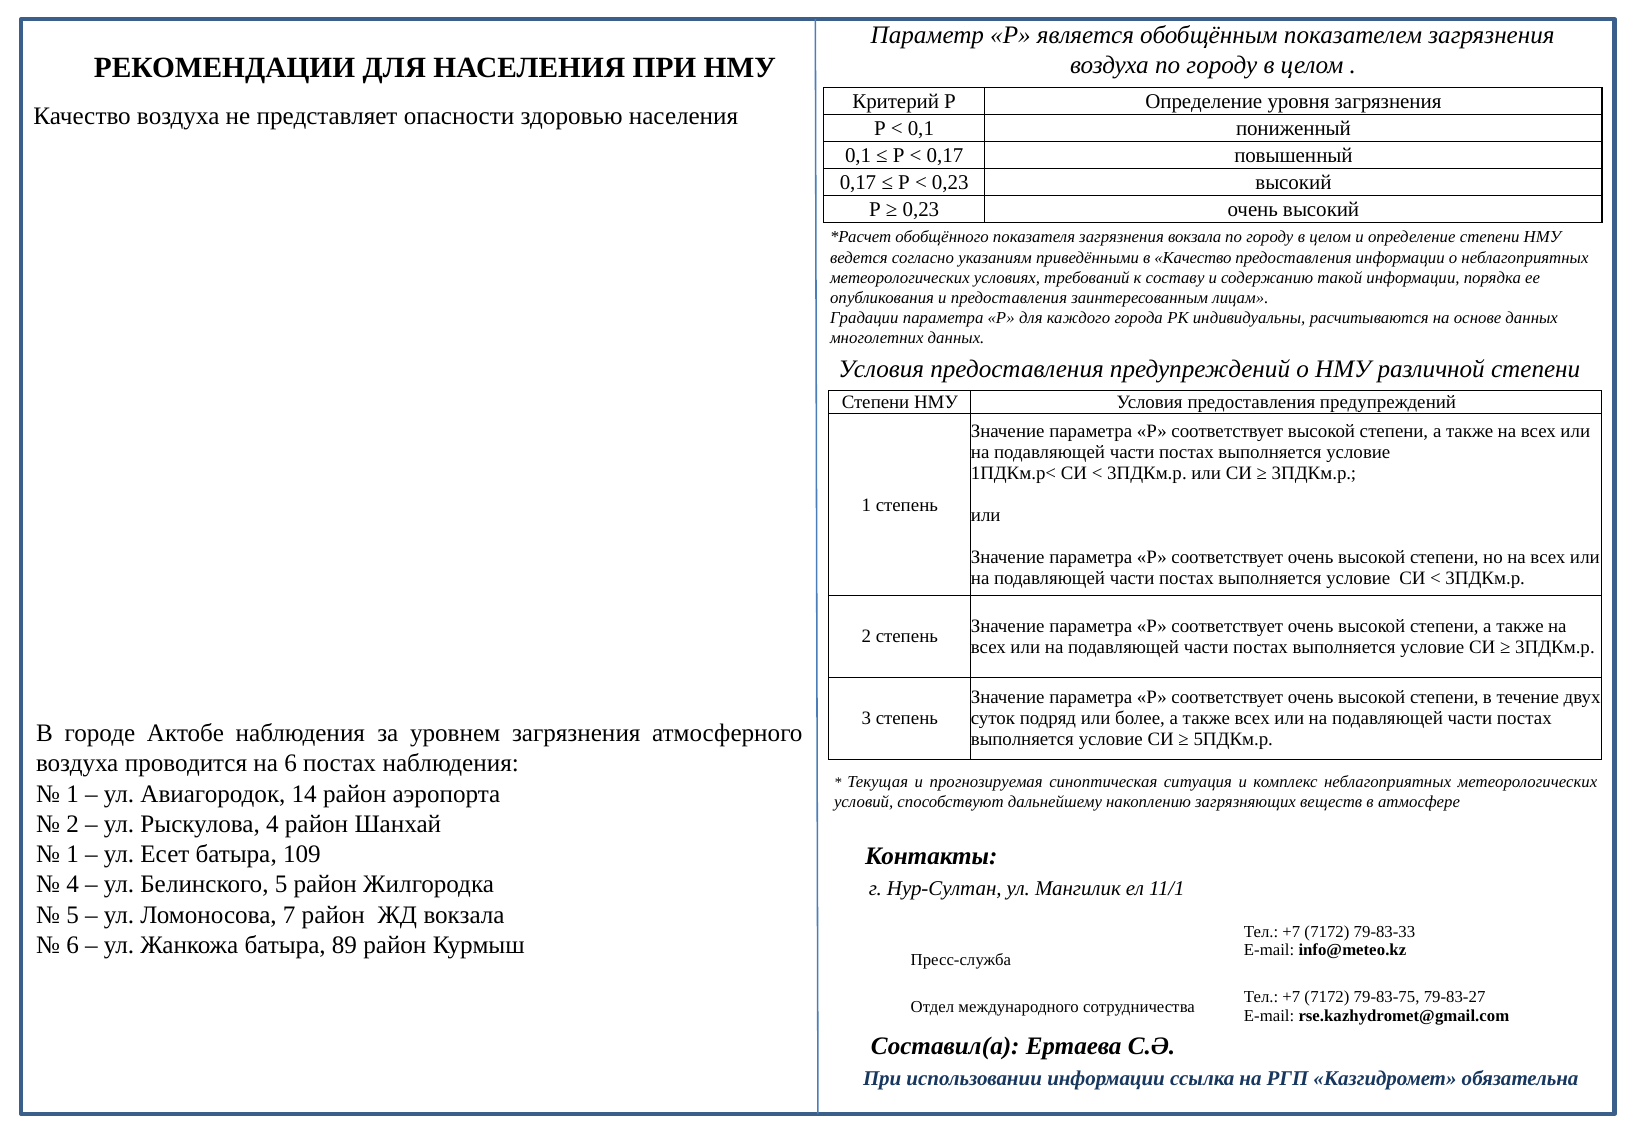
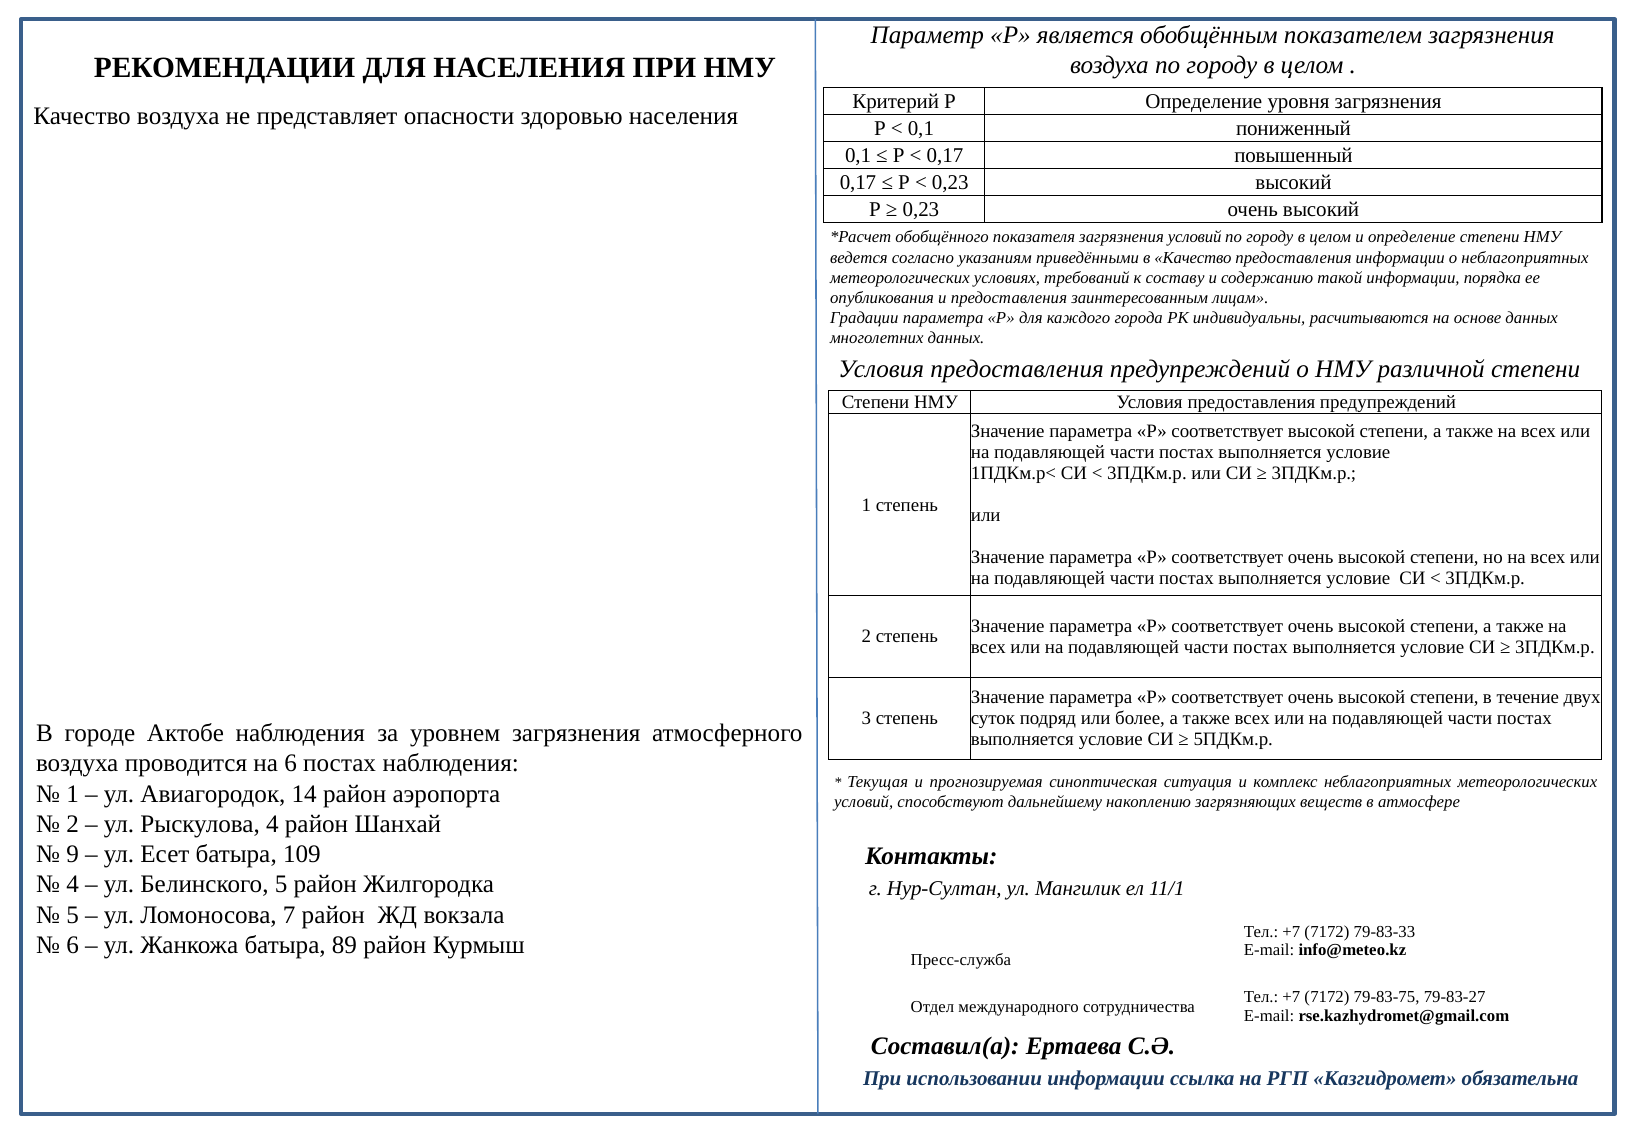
загрязнения вокзала: вокзала -> условий (1195, 237)
1: 1 -> 9 (73, 854)
